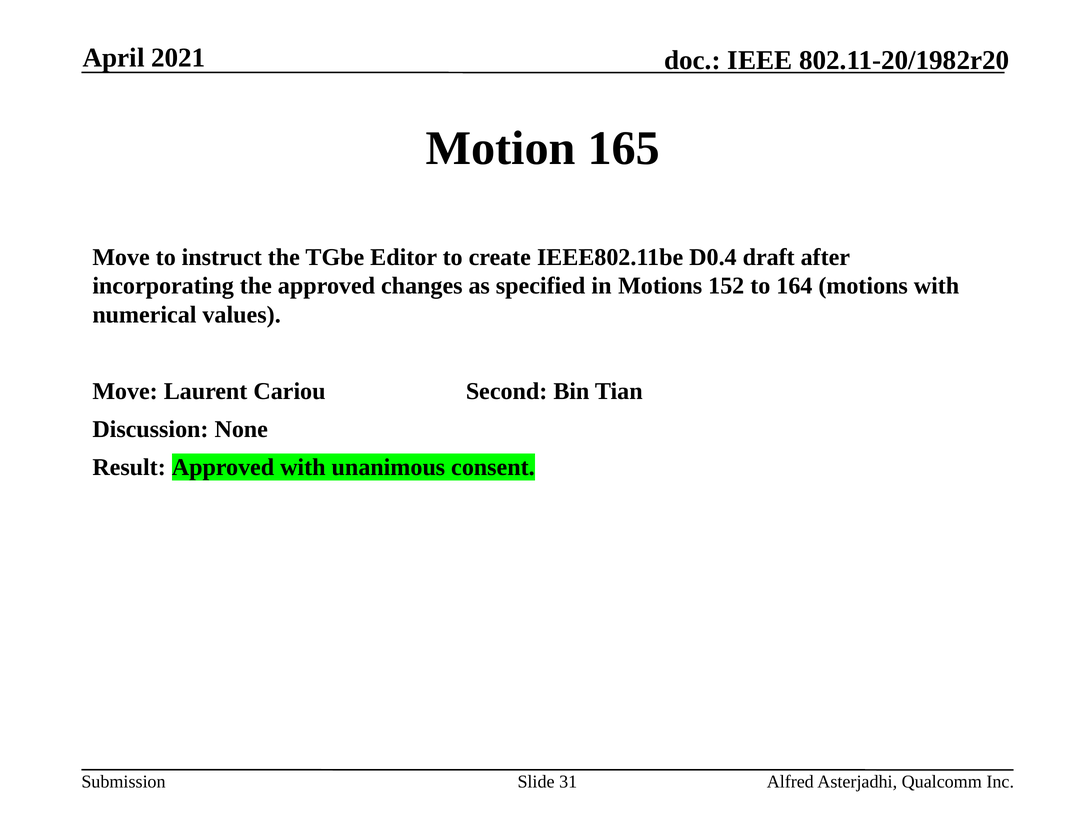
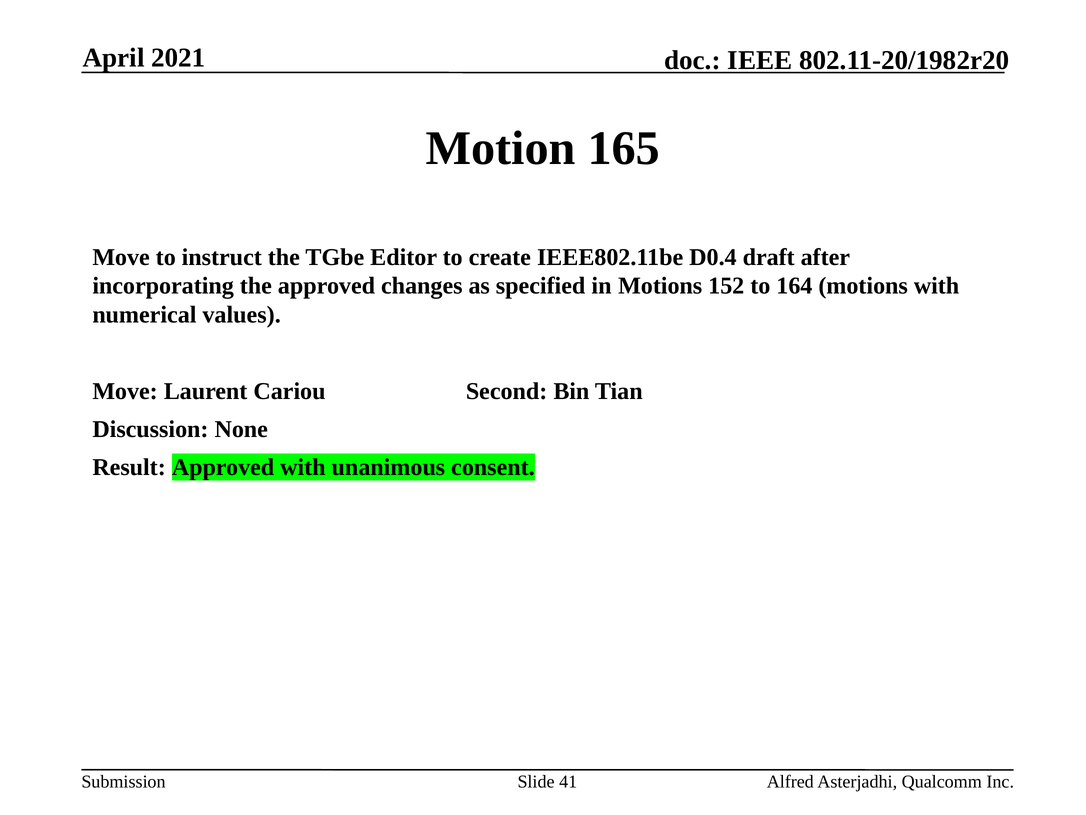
31: 31 -> 41 (568, 781)
